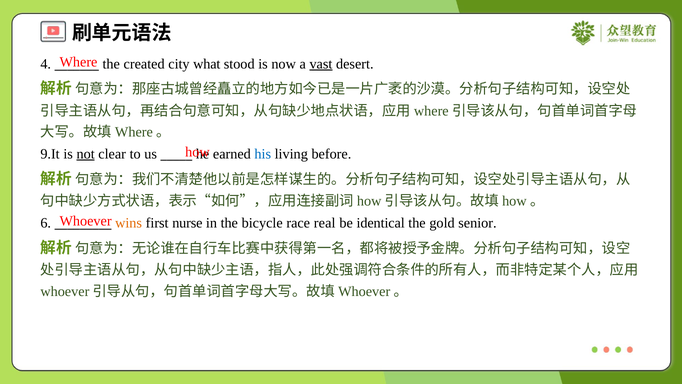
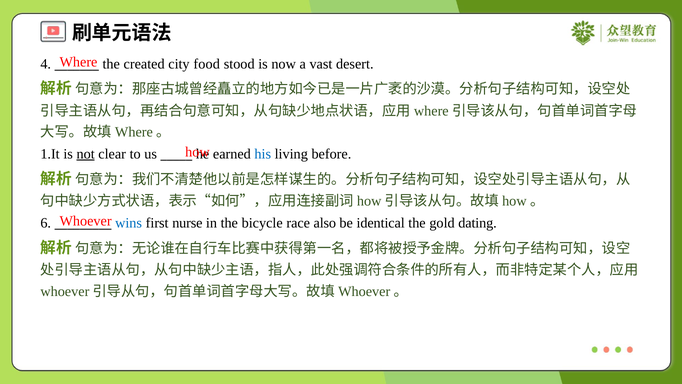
what: what -> food (207, 64)
vast underline: present -> none (321, 64)
9.It: 9.It -> 1.It (50, 154)
wins colour: orange -> blue (129, 223)
real: real -> also (325, 223)
senior: senior -> dating (478, 223)
